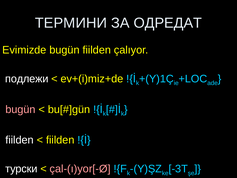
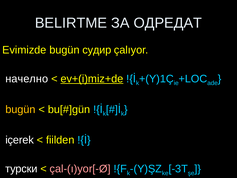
ТЕРМИНИ: ТЕРМИНИ -> BELIRTME (71, 23)
bugün fiilden: fiilden -> судир (97, 50)
подлежи: подлежи -> начелно (27, 79)
ev+(i)miz+de underline: none -> present (92, 79)
bugün colour: pink -> yellow (20, 109)
fiilden: fiilden -> içerek (20, 140)
